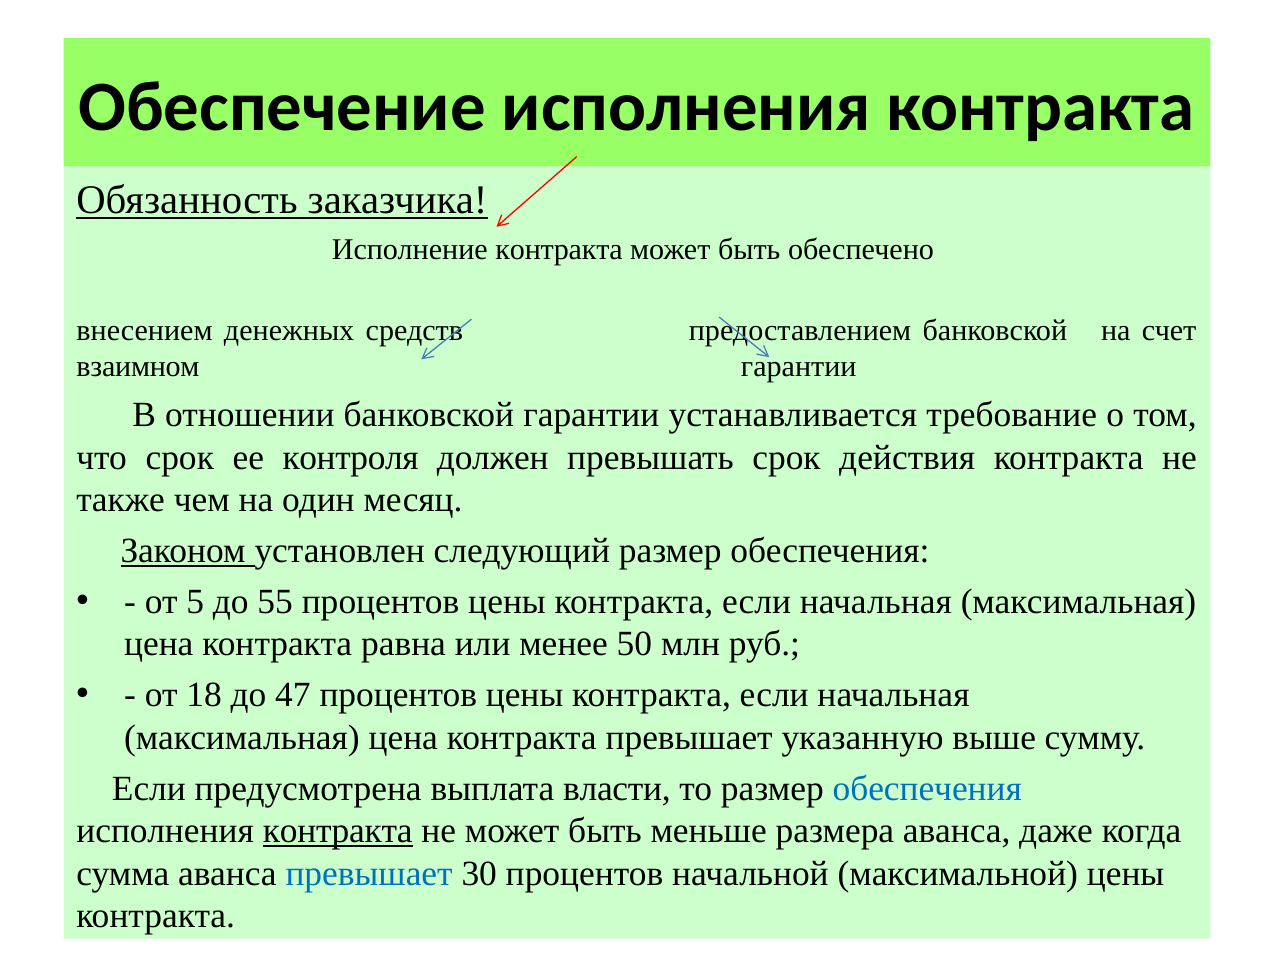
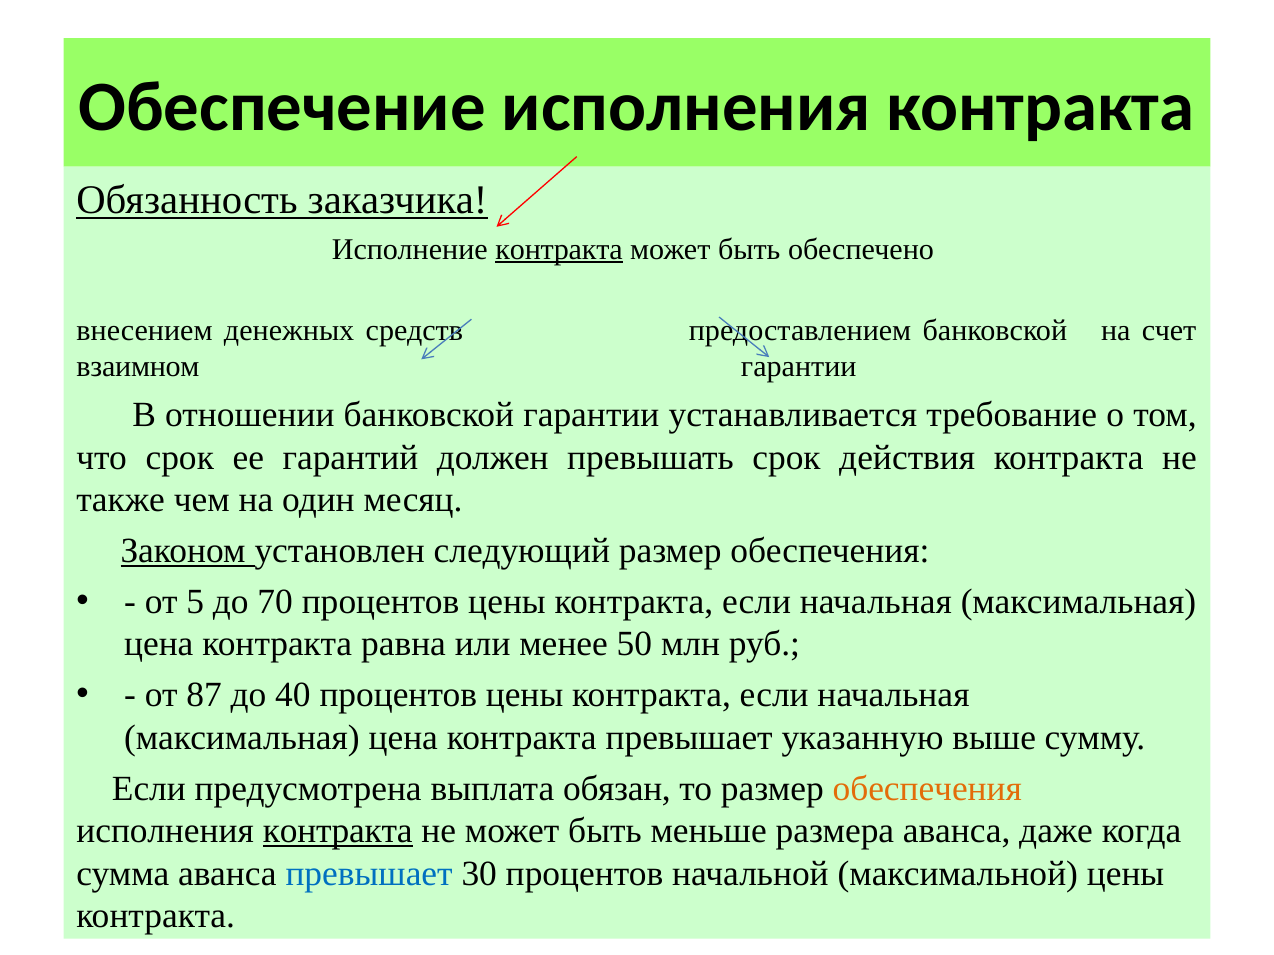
контракта underline: none -> present (559, 249)
контроля: контроля -> гарантий (350, 458)
55: 55 -> 70 (275, 602)
18: 18 -> 87 (204, 695)
47: 47 -> 40 (293, 695)
власти: власти -> обязан (617, 789)
обеспечения colour: blue -> orange (927, 789)
